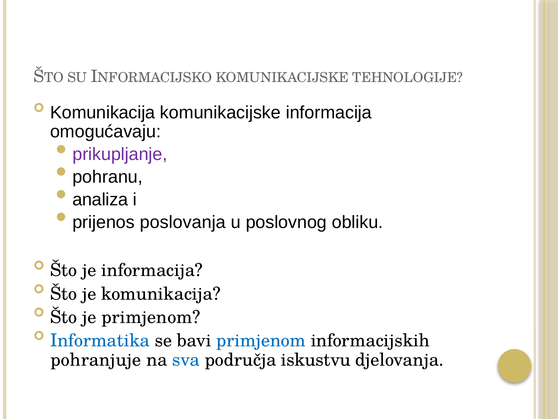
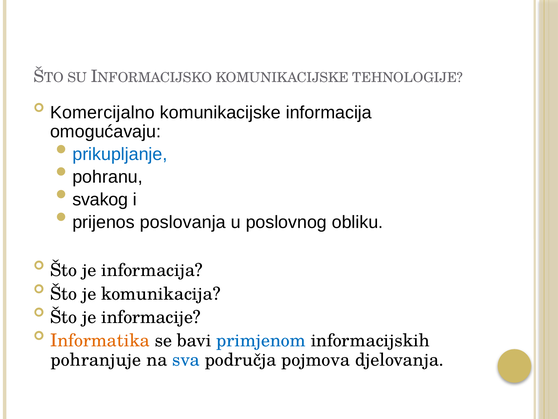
Komunikacija: Komunikacija -> Komercijalno (103, 112)
prikupljanje colour: purple -> blue (120, 154)
analiza: analiza -> svakog (100, 199)
je primjenom: primjenom -> informacije (151, 317)
Informatika colour: blue -> orange (100, 340)
iskustvu: iskustvu -> pojmova (316, 360)
